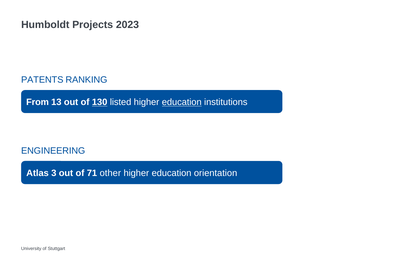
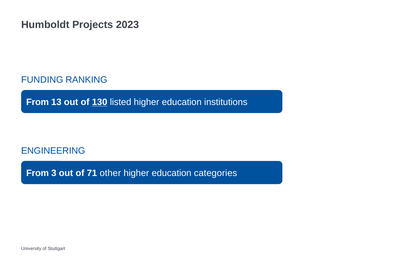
PATENTS: PATENTS -> FUNDING (42, 80)
education underline: present -> none (182, 102)
Atlas: Atlas -> From (38, 173)
orientation: orientation -> categories (216, 173)
